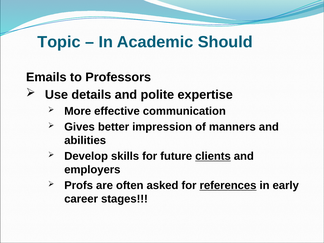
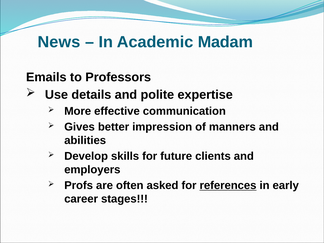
Topic: Topic -> News (59, 42)
Should: Should -> Madam (225, 42)
clients underline: present -> none (213, 156)
